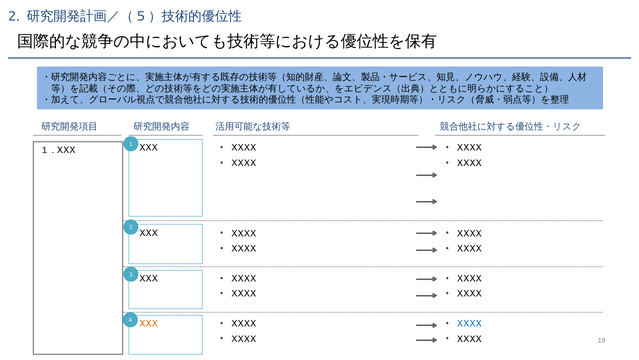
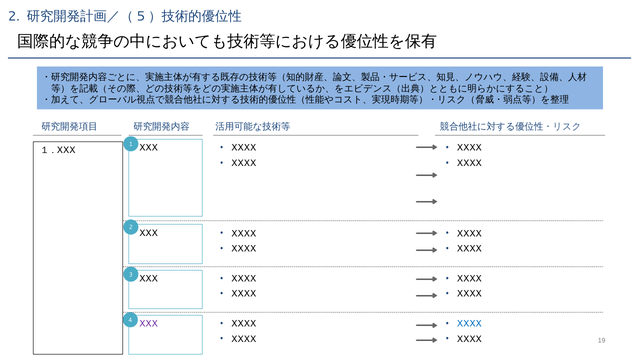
XXX colour: orange -> purple (148, 323)
